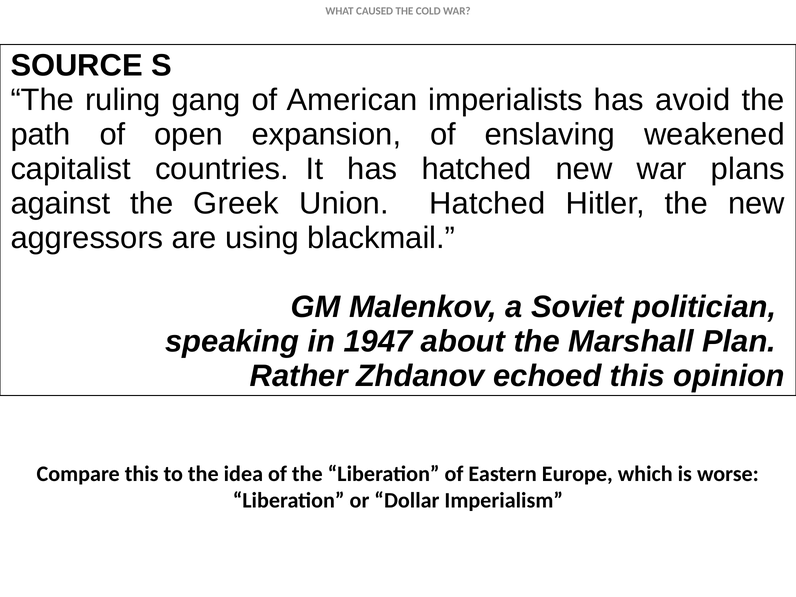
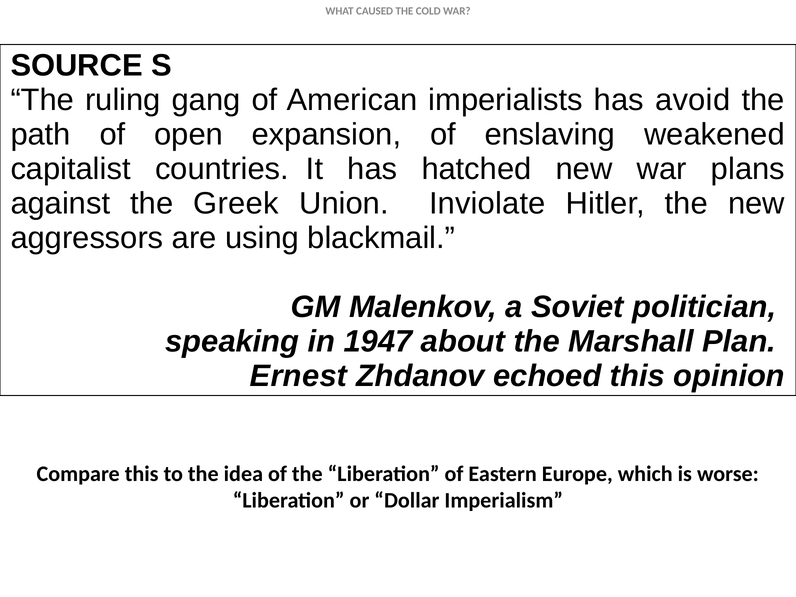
Union Hatched: Hatched -> Inviolate (487, 203)
Rather: Rather -> Ernest (299, 376)
